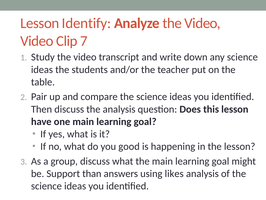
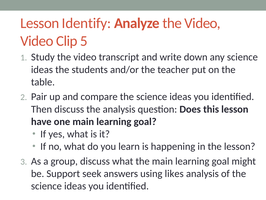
7: 7 -> 5 (84, 41)
good: good -> learn (129, 146)
than: than -> seek (92, 173)
